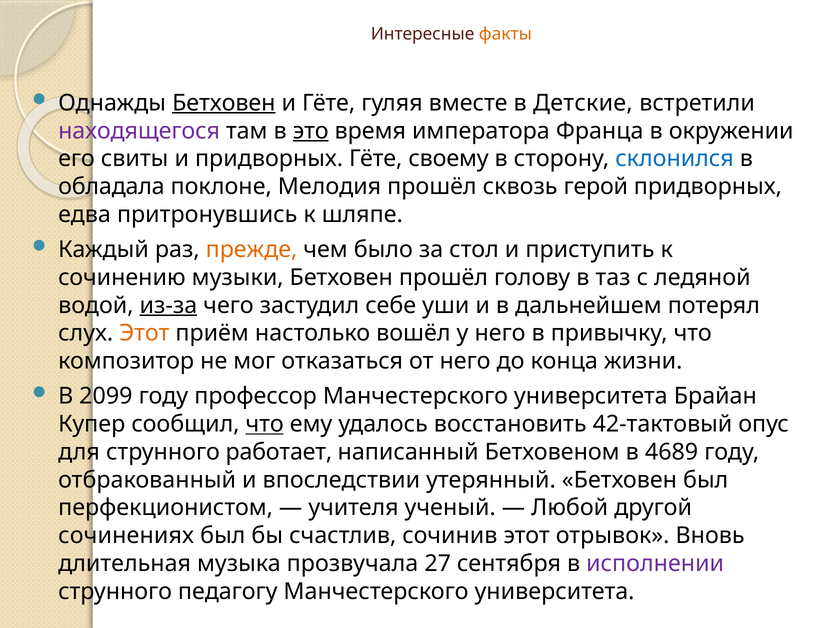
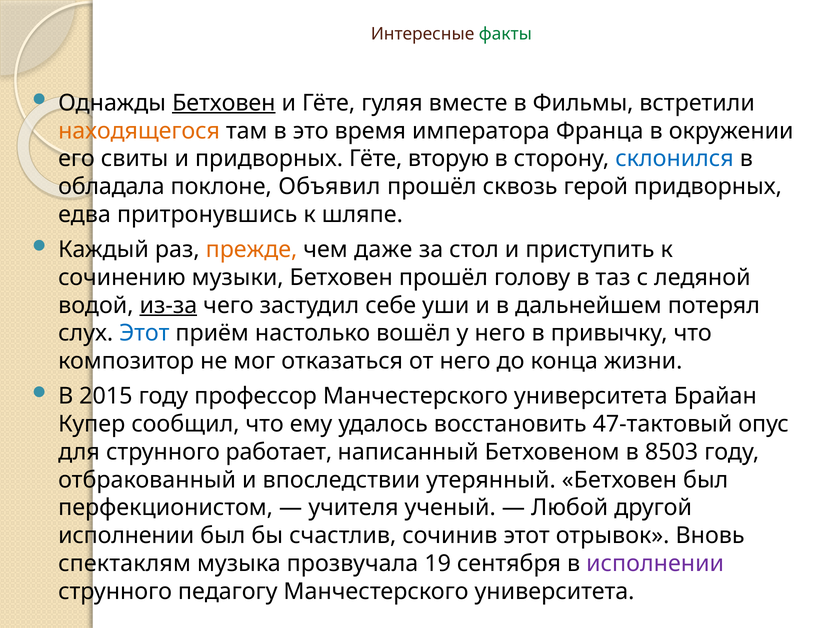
факты colour: orange -> green (505, 34)
Детские: Детские -> Фильмы (583, 103)
находящегося colour: purple -> orange (139, 131)
это underline: present -> none (311, 131)
своему: своему -> вторую (449, 159)
Мелодия: Мелодия -> Объявил (329, 187)
было: было -> даже (383, 249)
Этот colour: orange -> blue (144, 333)
2099: 2099 -> 2015 (106, 396)
что underline: present -> none (265, 424)
42-тактовый: 42-тактовый -> 47-тактовый (662, 424)
4689: 4689 -> 8503 (672, 452)
сочинениях: сочинениях -> исполнении (126, 536)
длительная: длительная -> спектаклям (125, 563)
27: 27 -> 19 (438, 563)
